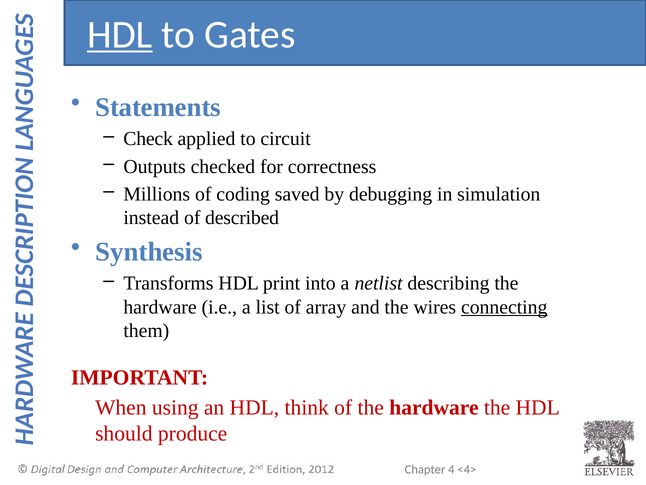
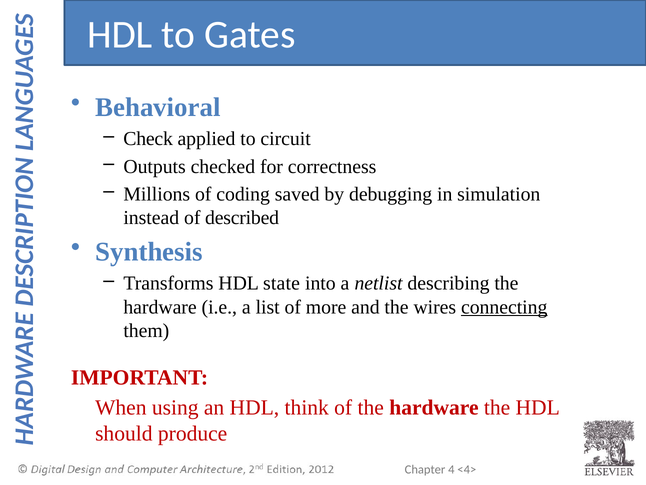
HDL underline: present -> none (120, 34)
Statements: Statements -> Behavioral (158, 107)
print: print -> state (281, 283)
array: array -> more (326, 307)
